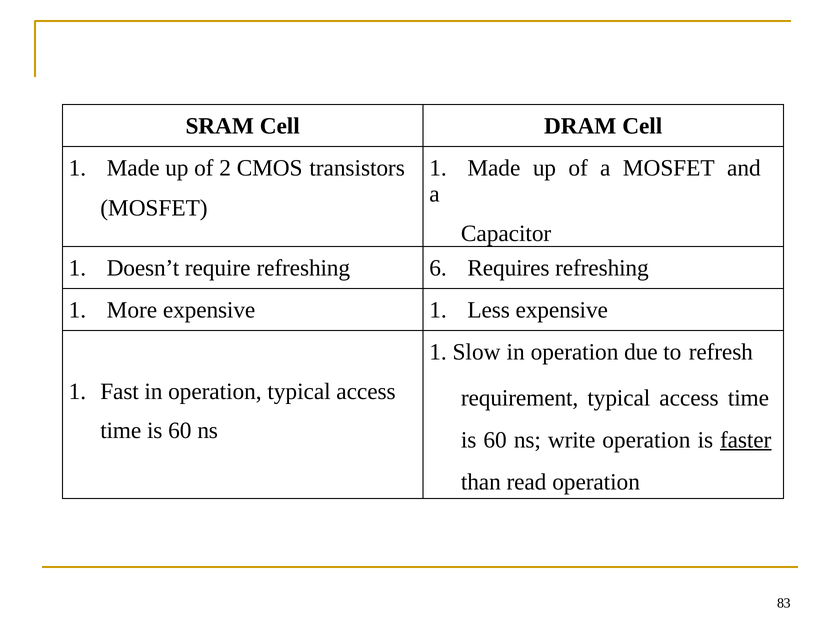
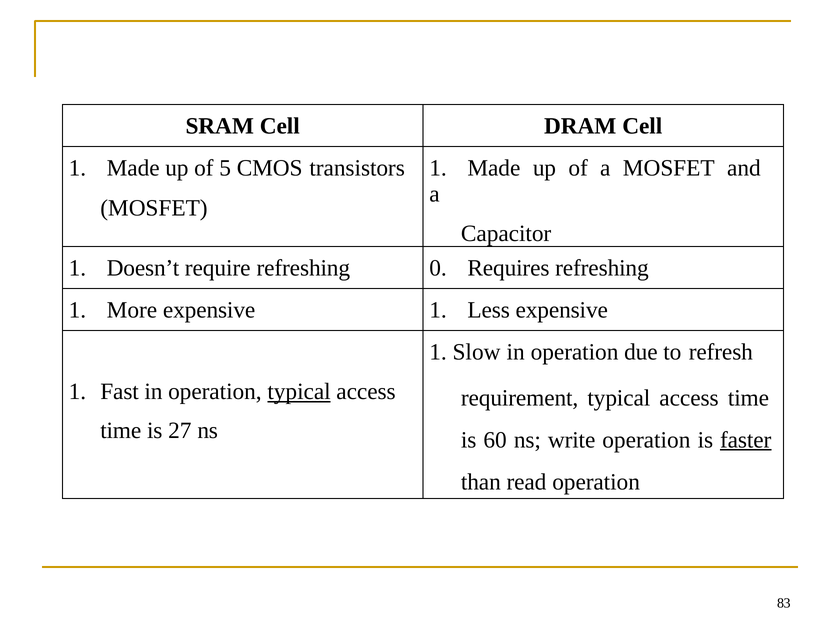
2: 2 -> 5 (225, 168)
6: 6 -> 0 (438, 268)
typical underline: none -> present (299, 392)
60: 60 -> 27 (180, 431)
